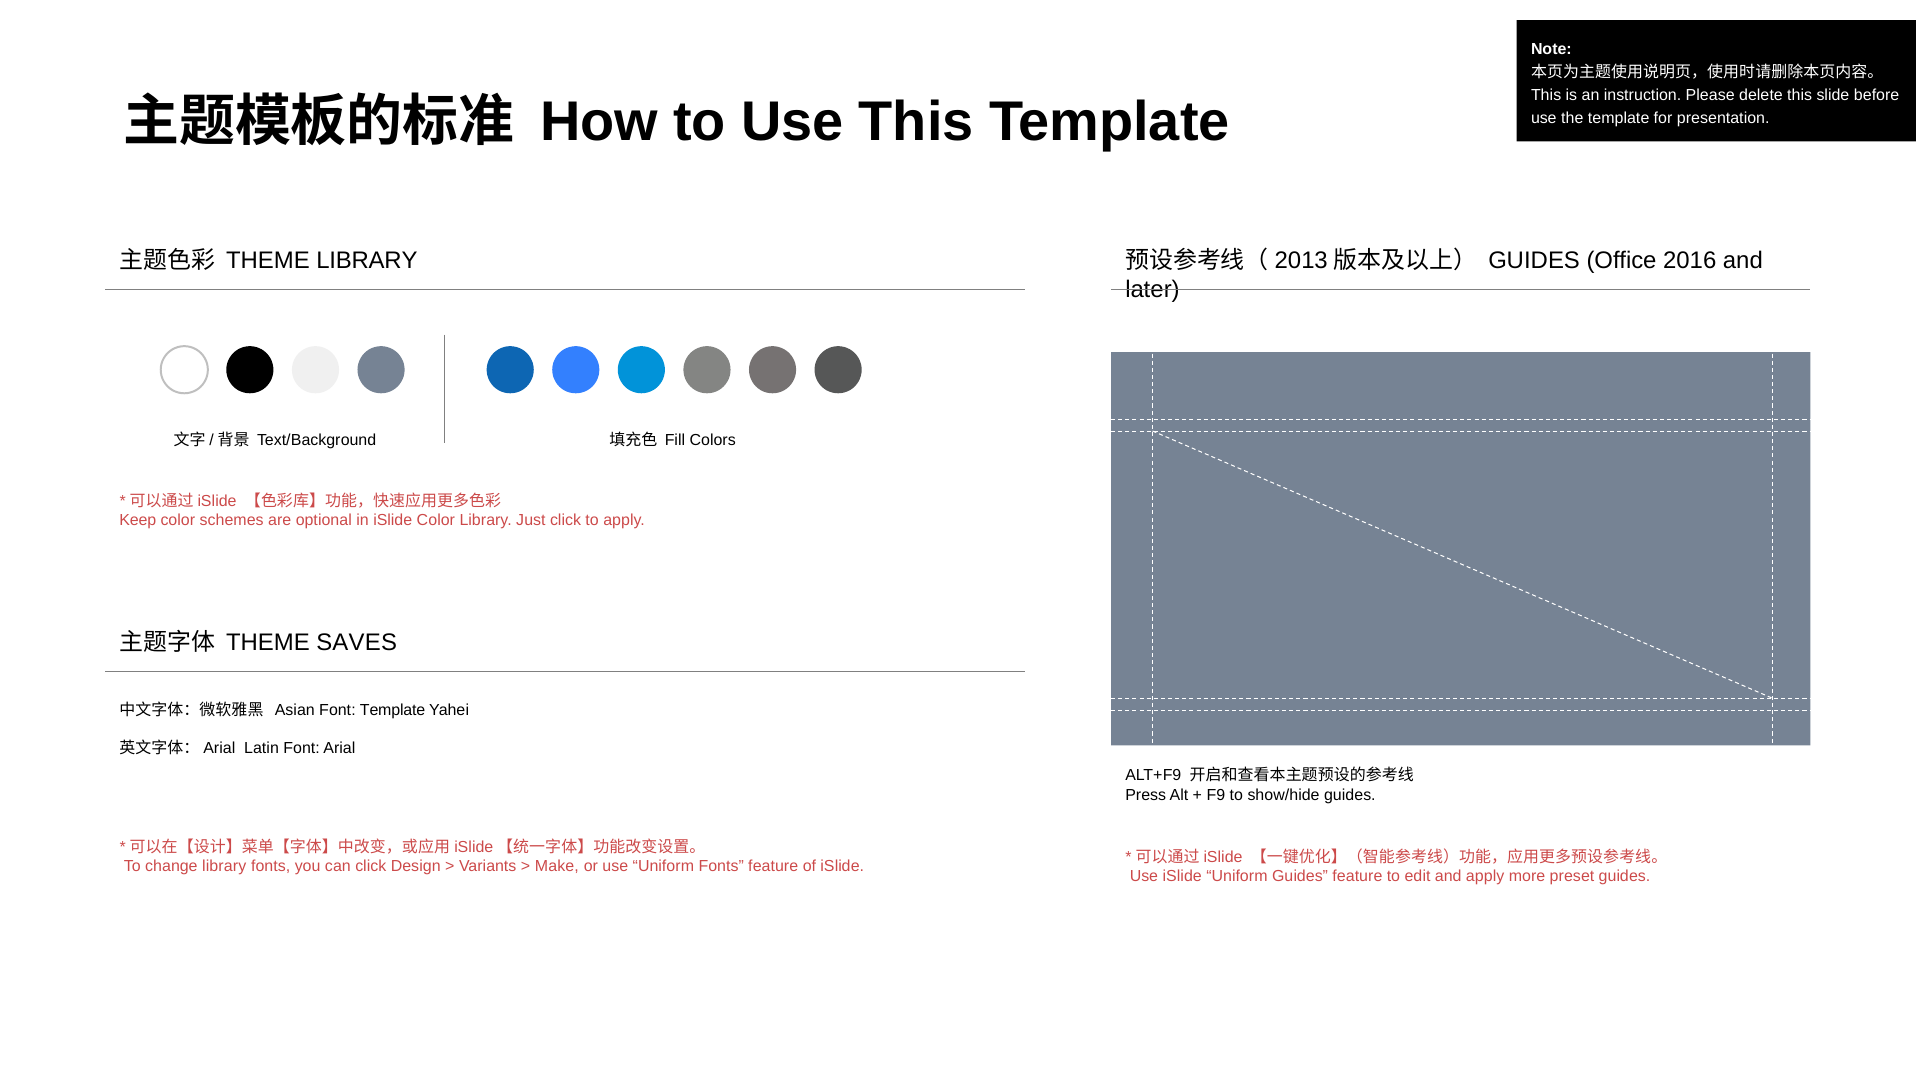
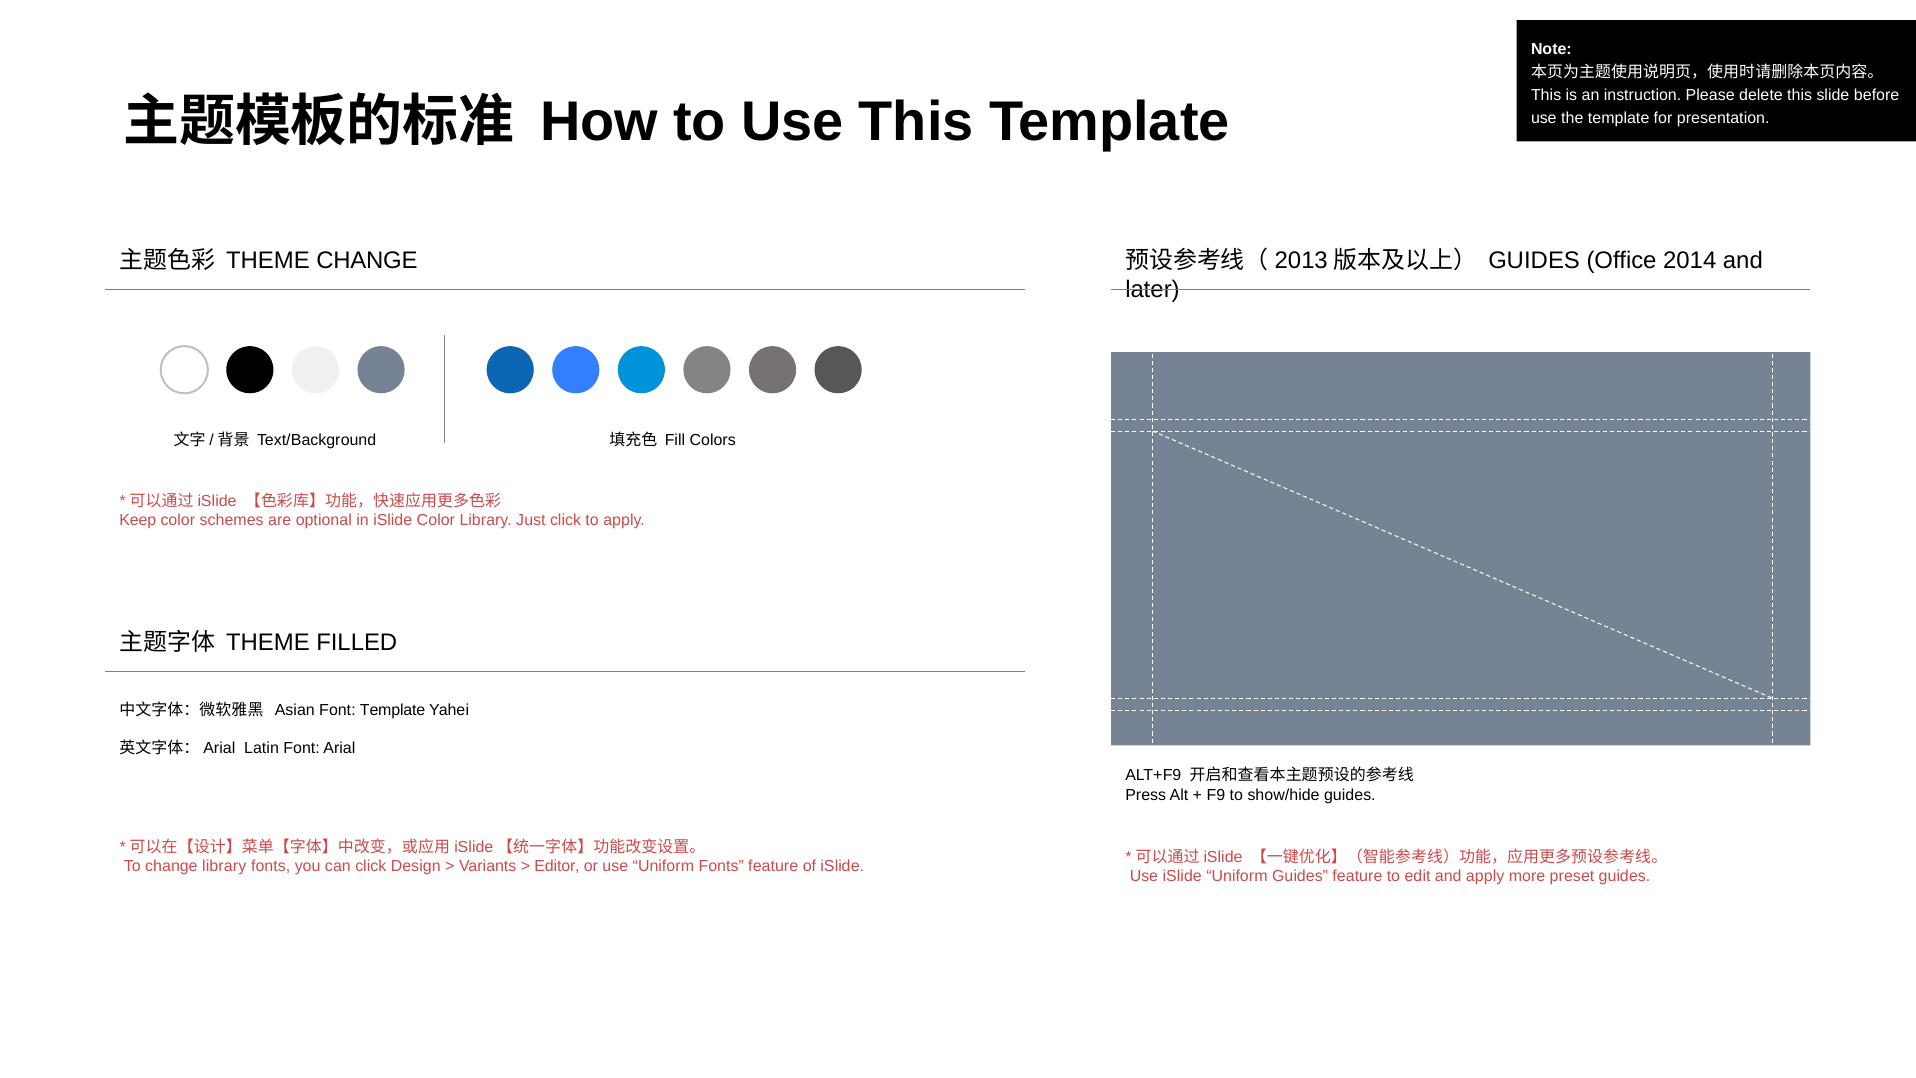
2016: 2016 -> 2014 (1690, 261)
THEME LIBRARY: LIBRARY -> CHANGE (367, 261)
SAVES: SAVES -> FILLED (357, 643)
Make: Make -> Editor (557, 866)
